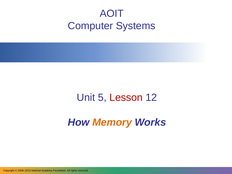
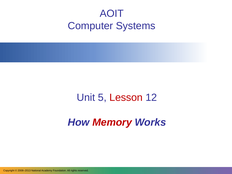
Memory colour: orange -> red (112, 122)
